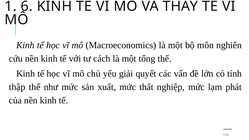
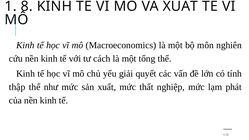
6: 6 -> 8 (27, 6)
VÀ THẤY: THẤY -> XUẤT (180, 6)
